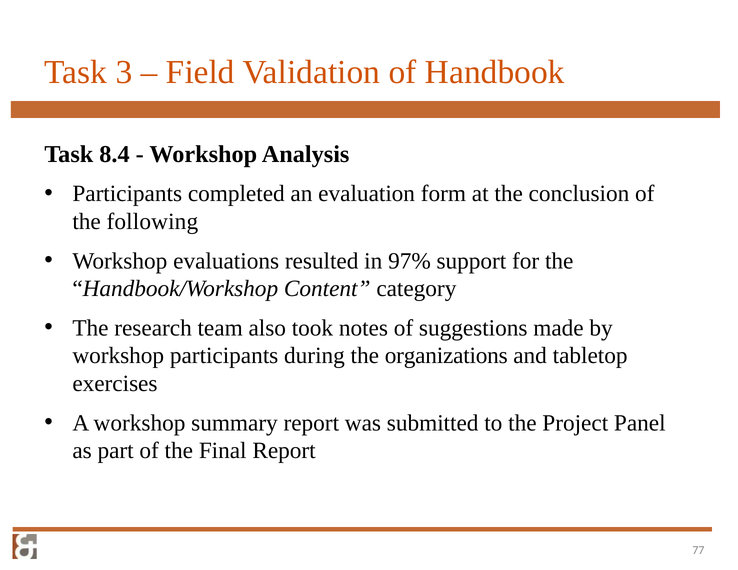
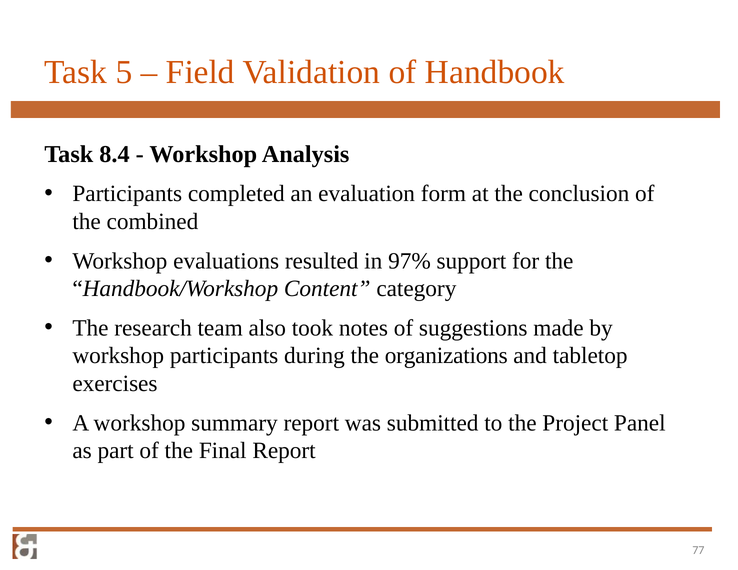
3: 3 -> 5 (124, 72)
following: following -> combined (152, 222)
